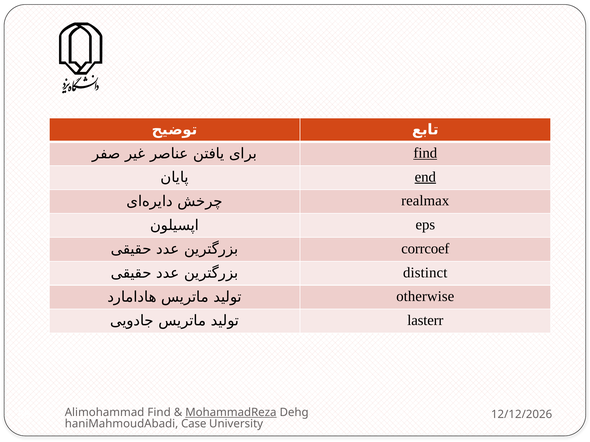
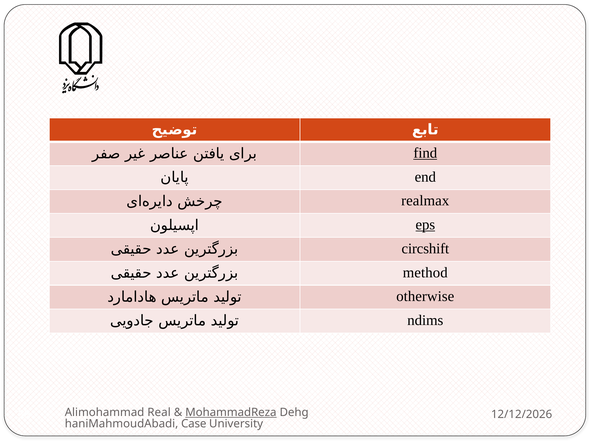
end underline: present -> none (425, 177)
eps underline: none -> present (425, 225)
corrcoef: corrcoef -> circshift (425, 249)
distinct: distinct -> method (425, 273)
lasterr: lasterr -> ndims (425, 321)
Alimohammad Find: Find -> Real (159, 413)
